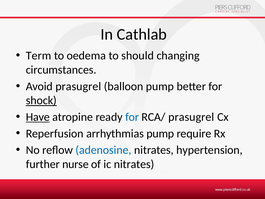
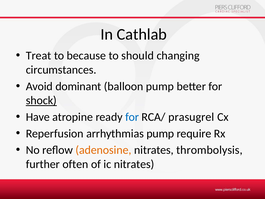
Term: Term -> Treat (39, 56)
oedema: oedema -> because (86, 56)
Avoid prasugrel: prasugrel -> dominant (78, 86)
Have underline: present -> none (38, 117)
adenosine colour: blue -> orange (103, 150)
hypertension: hypertension -> thrombolysis (209, 150)
nurse: nurse -> often (75, 164)
